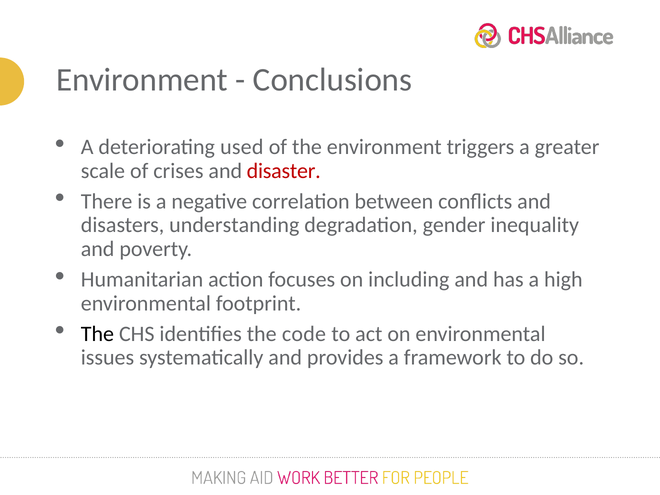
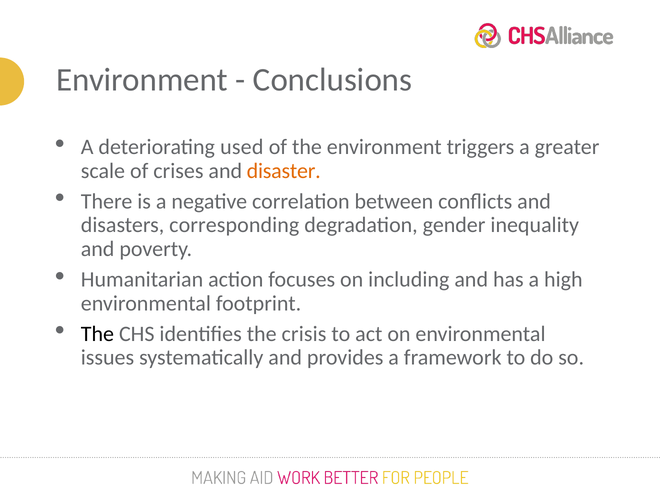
disaster colour: red -> orange (284, 171)
understanding: understanding -> corresponding (234, 225)
code: code -> crisis (304, 334)
